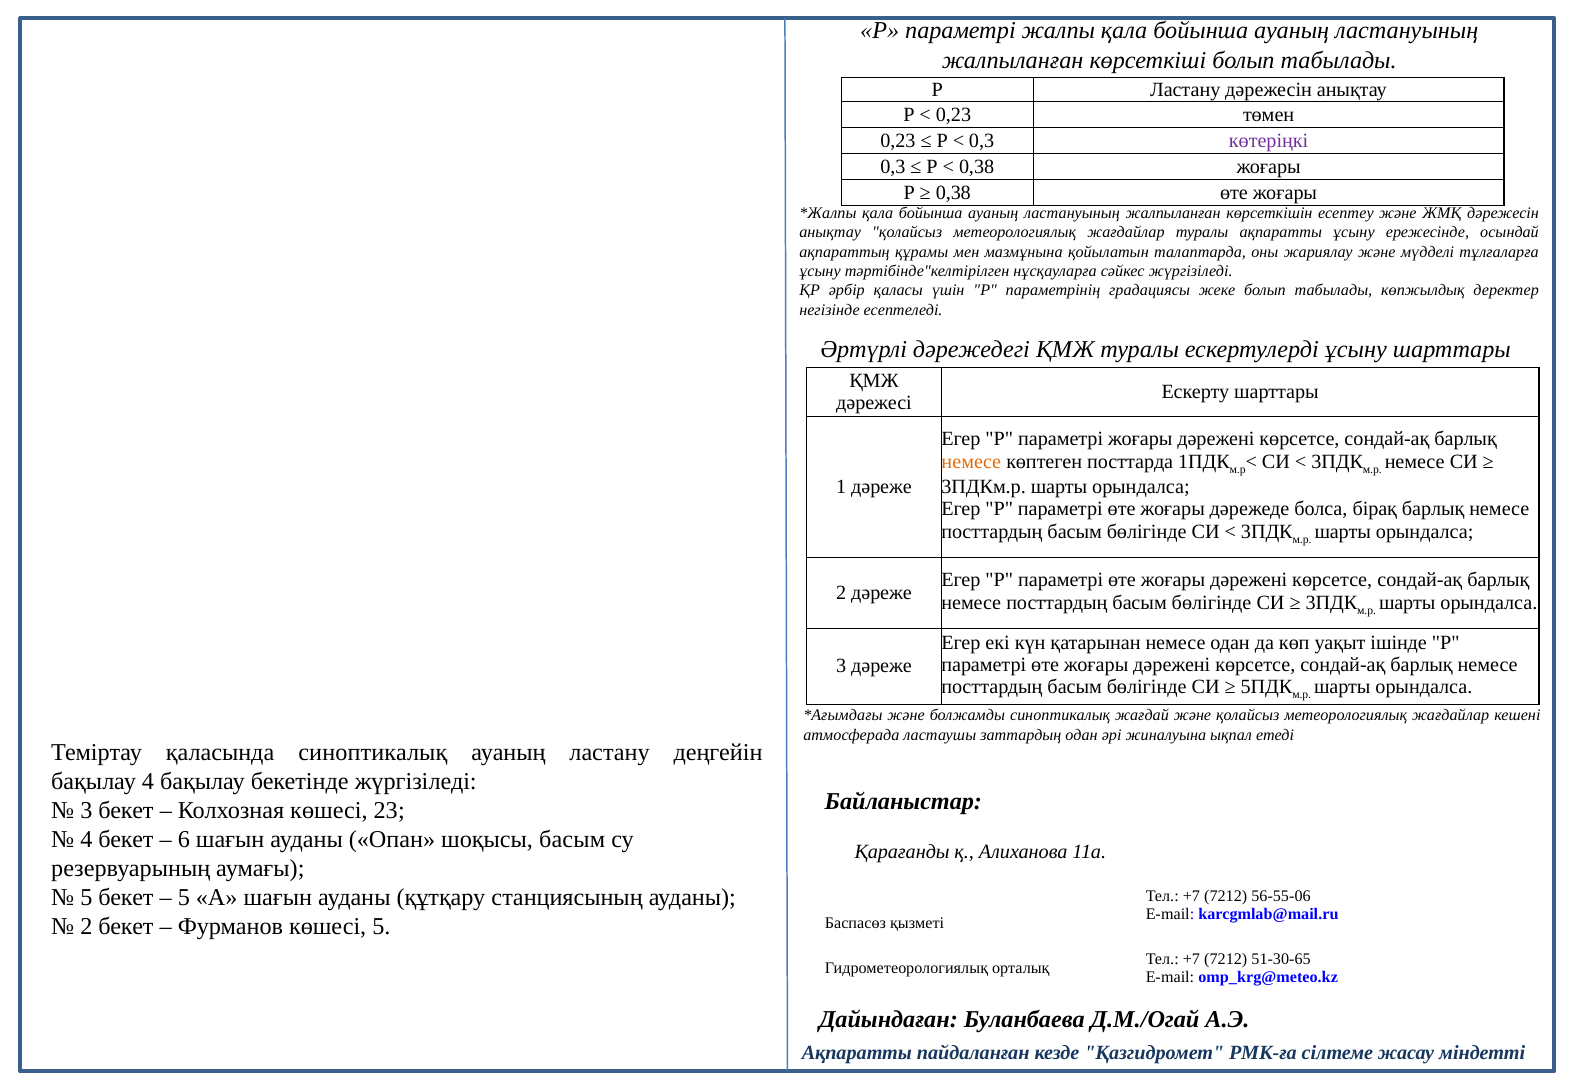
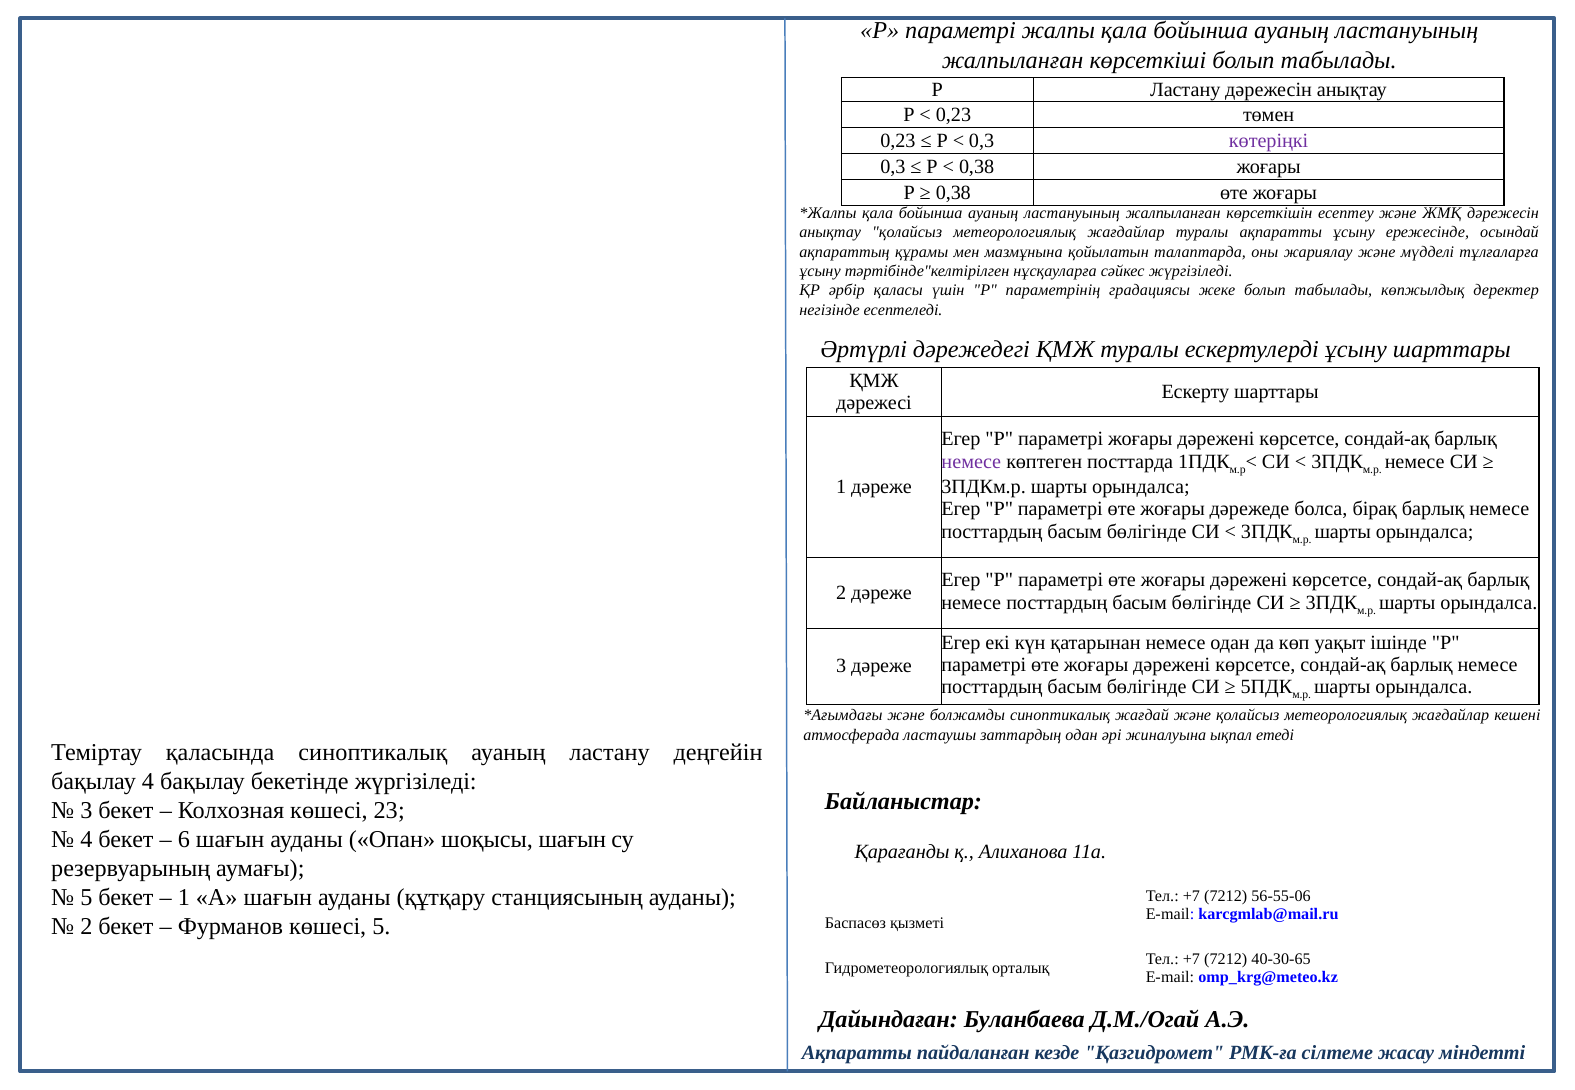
немесе colour: orange -> purple (971, 462)
шоқысы басым: басым -> шағын (572, 840)
5: 5 -> 1 (184, 898)
51-30-65: 51-30-65 -> 40-30-65 (1281, 960)
